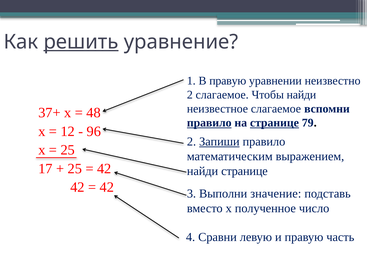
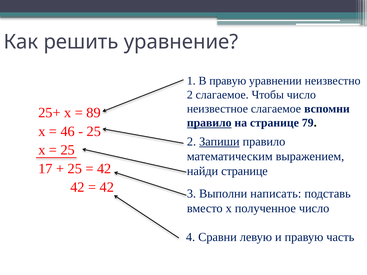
решить underline: present -> none (81, 42)
Чтобы найди: найди -> число (301, 95)
37+: 37+ -> 25+ (49, 113)
48: 48 -> 89 (94, 113)
странице underline: present -> none (274, 123)
12: 12 -> 46 (68, 131)
96: 96 -> 25 (94, 131)
значение: значение -> написать (276, 194)
